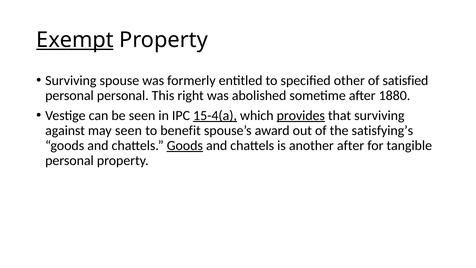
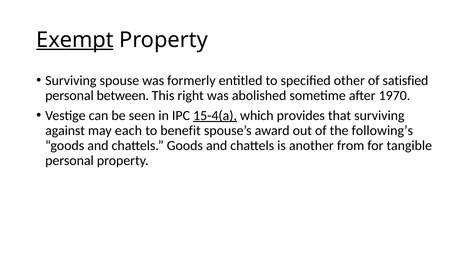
personal personal: personal -> between (123, 95)
1880: 1880 -> 1970 (394, 95)
provides underline: present -> none (301, 115)
may seen: seen -> each (128, 130)
satisfying’s: satisfying’s -> following’s (382, 130)
Goods underline: present -> none (185, 145)
another after: after -> from (351, 145)
